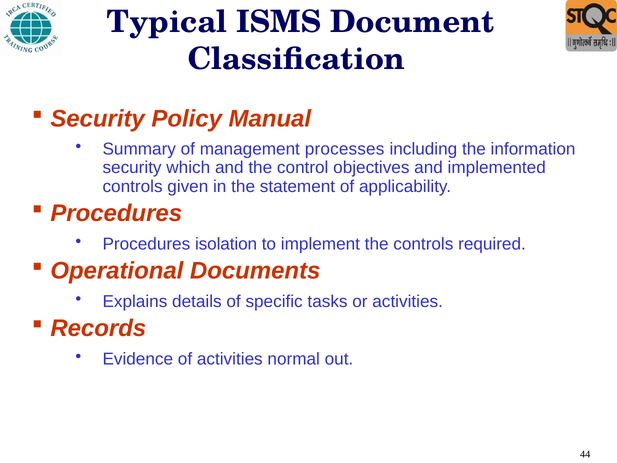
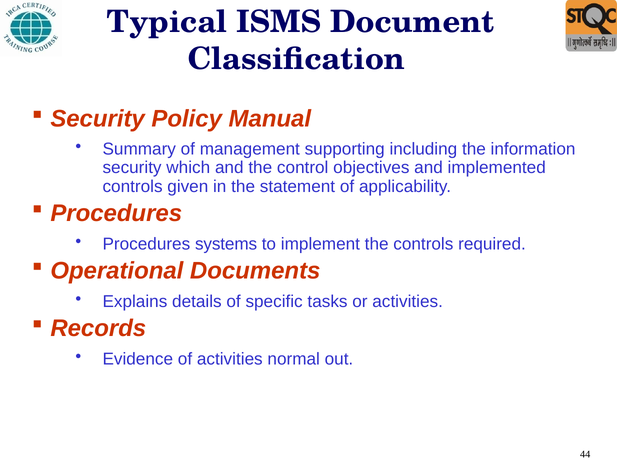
processes: processes -> supporting (345, 149)
isolation: isolation -> systems (226, 244)
